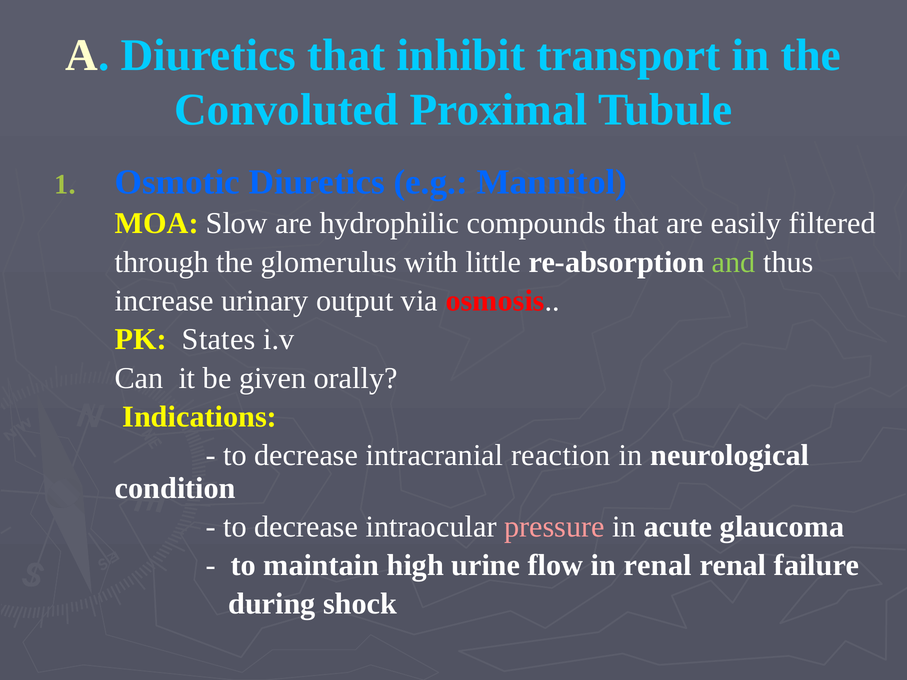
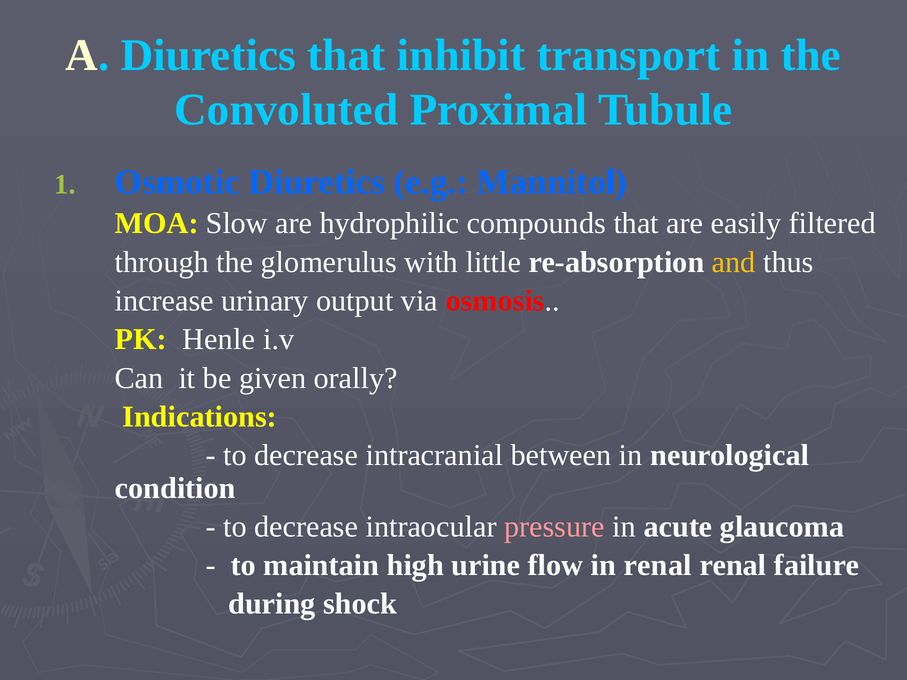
and colour: light green -> yellow (734, 262)
States: States -> Henle (219, 340)
reaction: reaction -> between (561, 456)
